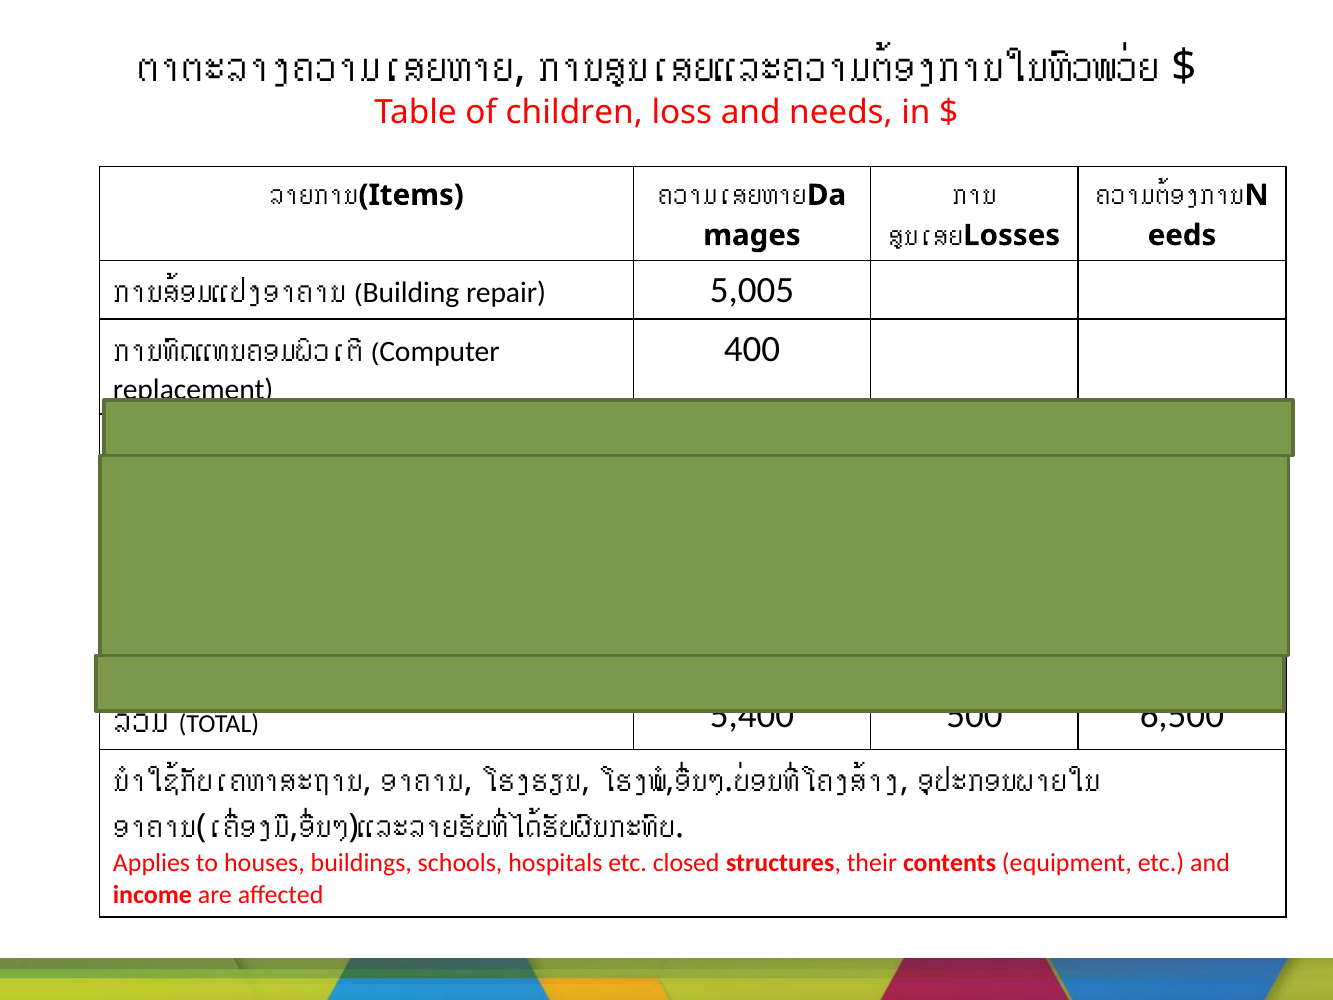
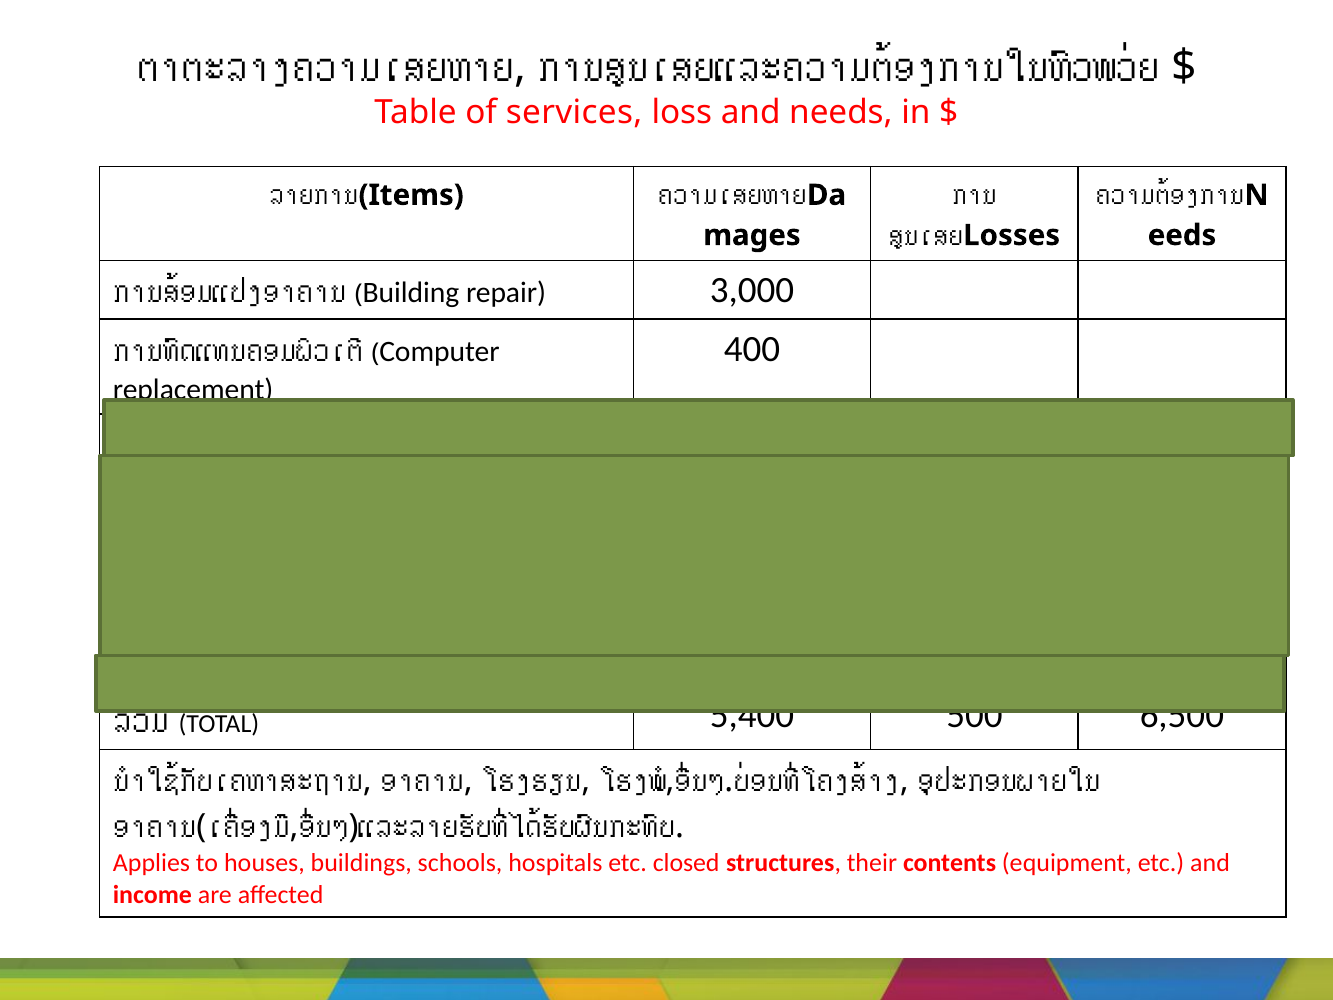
children: children -> services (574, 112)
5,005: 5,005 -> 3,000 (752, 290)
